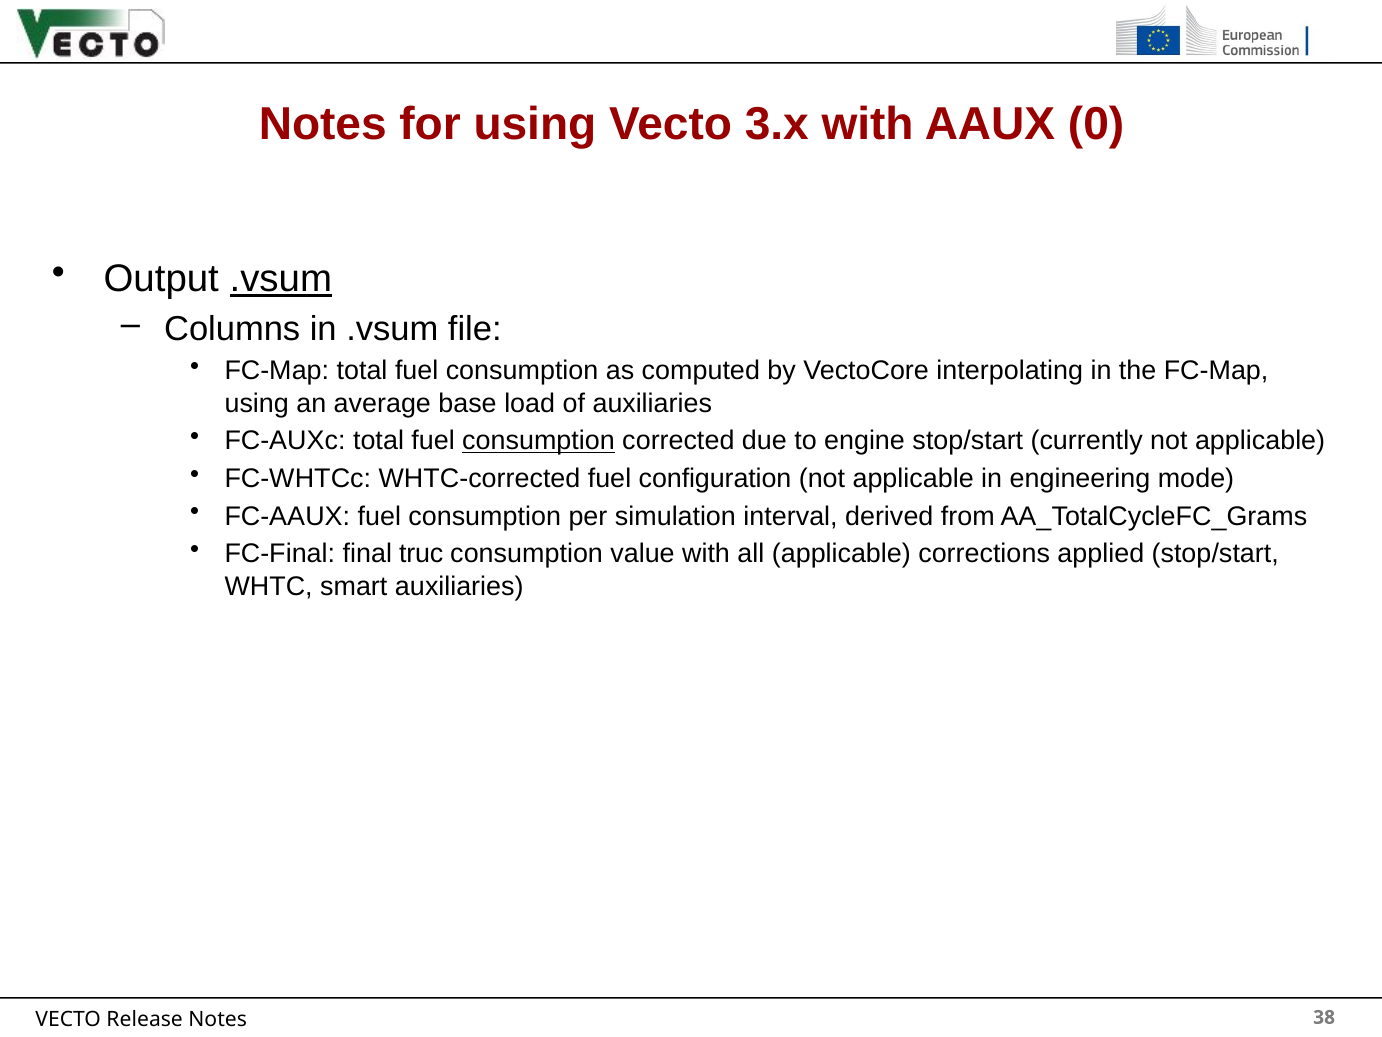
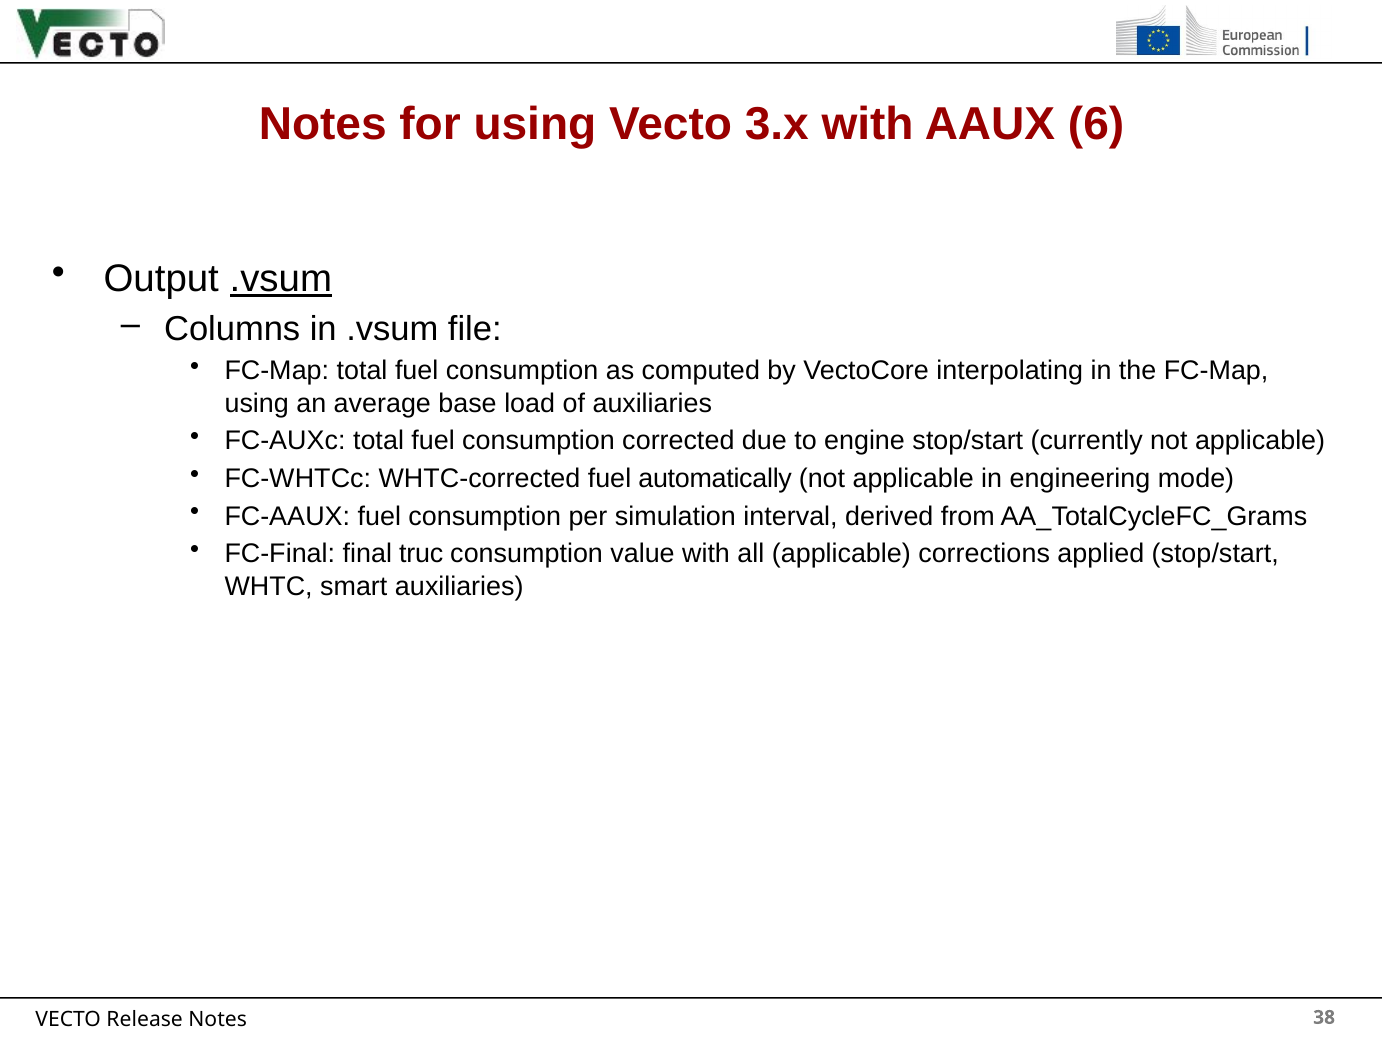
0: 0 -> 6 (1096, 124)
consumption underline: present -> none (539, 441)
configuration: configuration -> automatically (715, 478)
